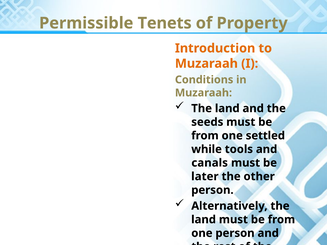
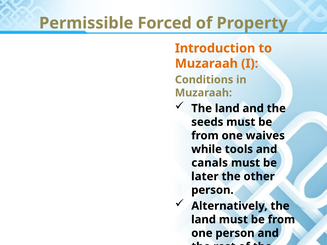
Tenets: Tenets -> Forced (165, 23)
settled: settled -> waives (265, 136)
